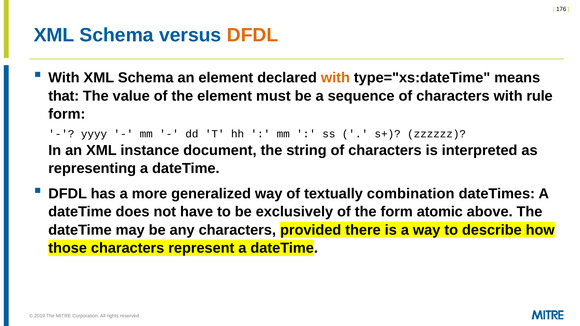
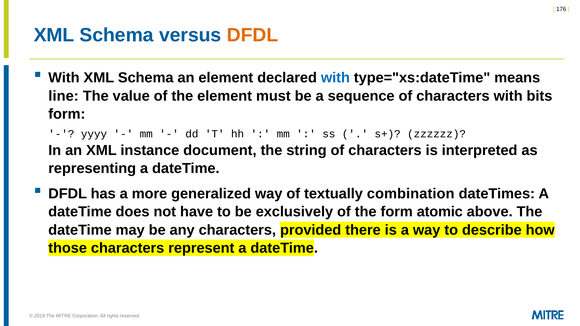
with colour: orange -> blue (335, 78)
that: that -> line (64, 96)
rule: rule -> bits (539, 96)
